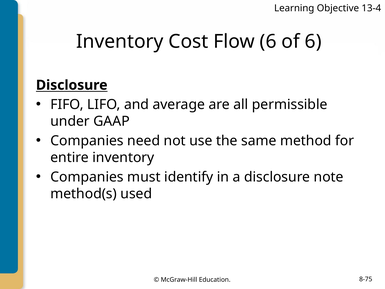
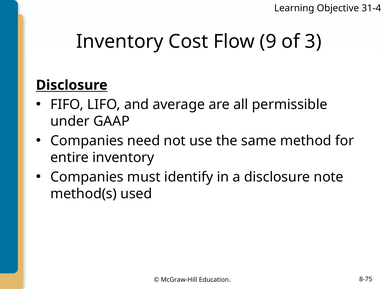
13-4: 13-4 -> 31-4 (371, 8)
Flow 6: 6 -> 9 (268, 41)
of 6: 6 -> 3 (313, 41)
